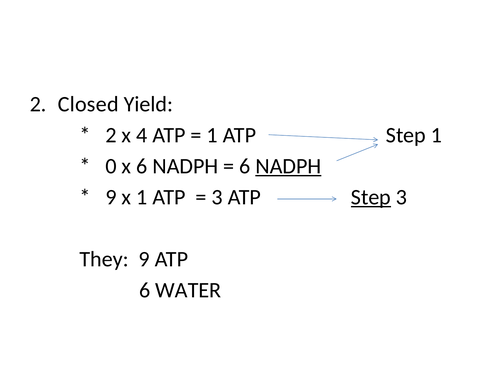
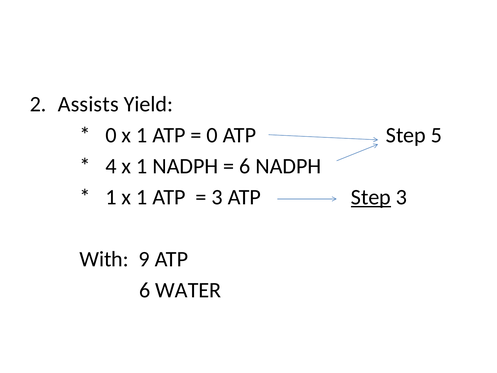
Closed: Closed -> Assists (88, 104)
2: 2 -> 0 (111, 135)
4: 4 -> 1 (142, 135)
1: 1 -> 0 (212, 135)
Step 1: 1 -> 5 (436, 135)
0: 0 -> 4 (111, 166)
6: 6 -> 1 (142, 166)
NADPH underline: present -> none (288, 166)
9: 9 -> 1 (111, 197)
They: They -> With (104, 259)
